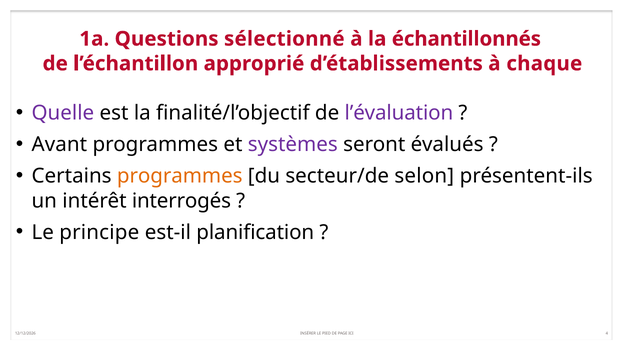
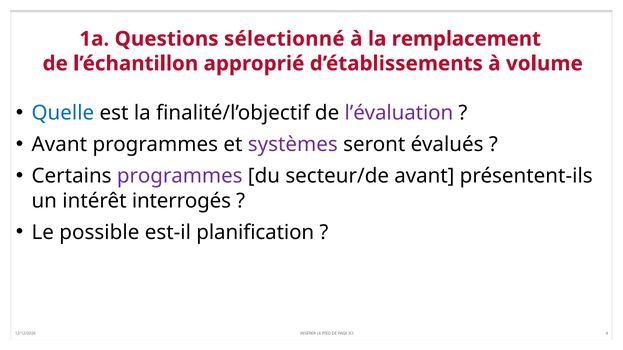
échantillonnés: échantillonnés -> remplacement (466, 39)
chaque: chaque -> volume (544, 64)
Quelle colour: purple -> blue (63, 113)
programmes colour: orange -> purple (180, 176)
secteur/de selon: selon -> avant (424, 176)
principe: principe -> possible (99, 233)
